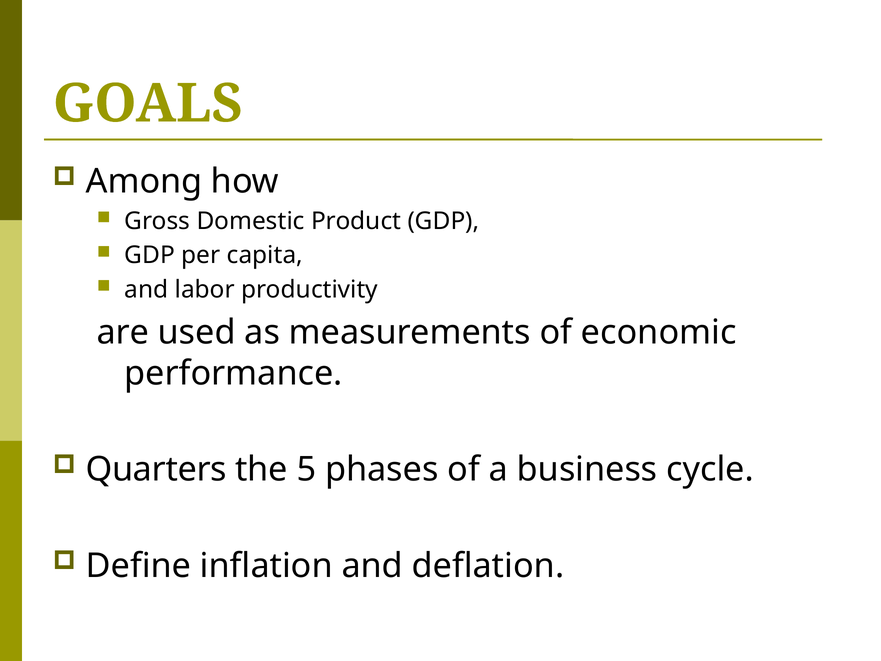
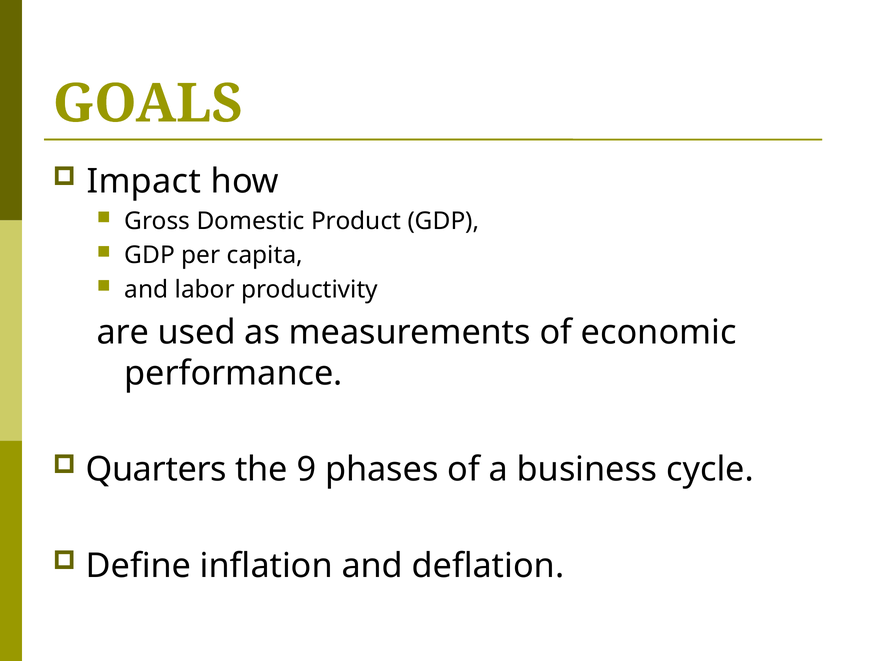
Among: Among -> Impact (144, 182)
5: 5 -> 9 (306, 469)
